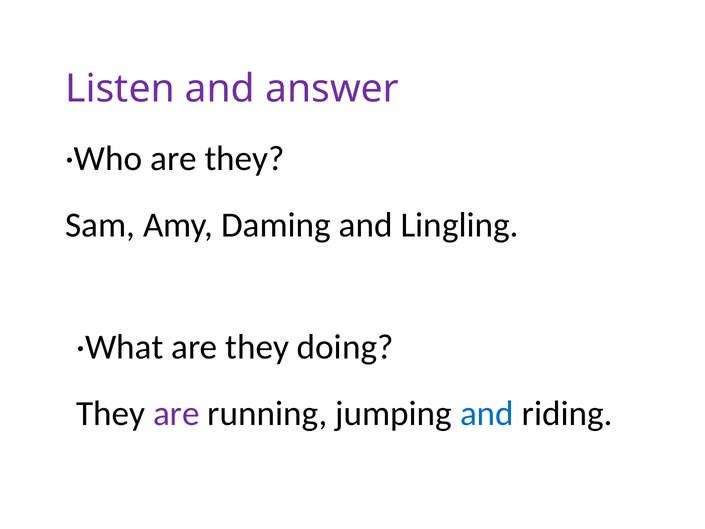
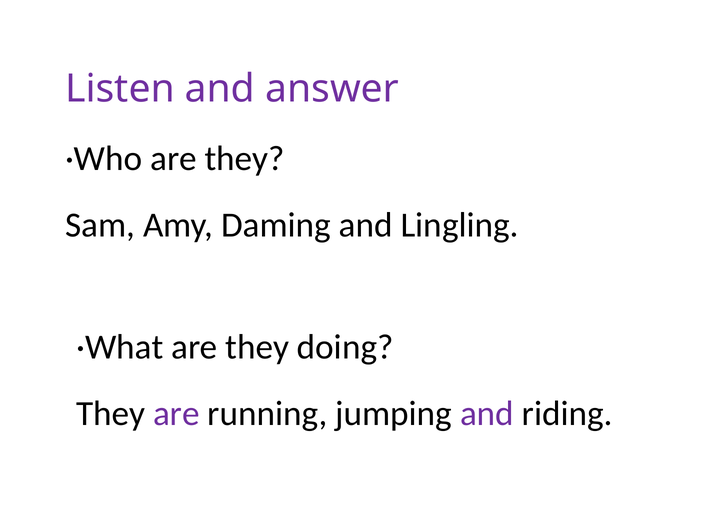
and colour: blue -> purple (487, 414)
